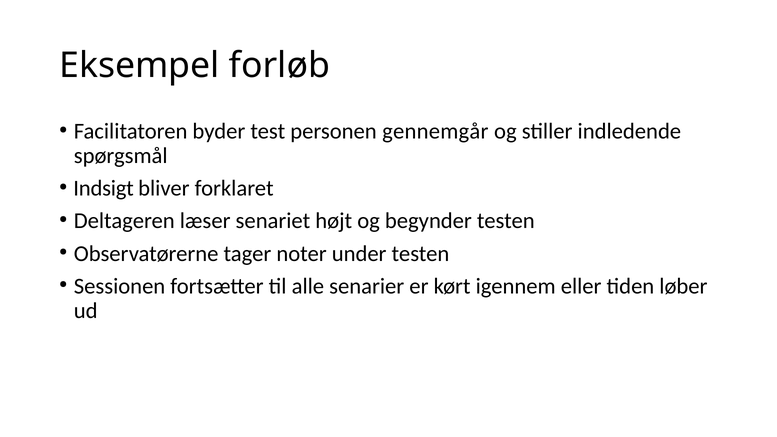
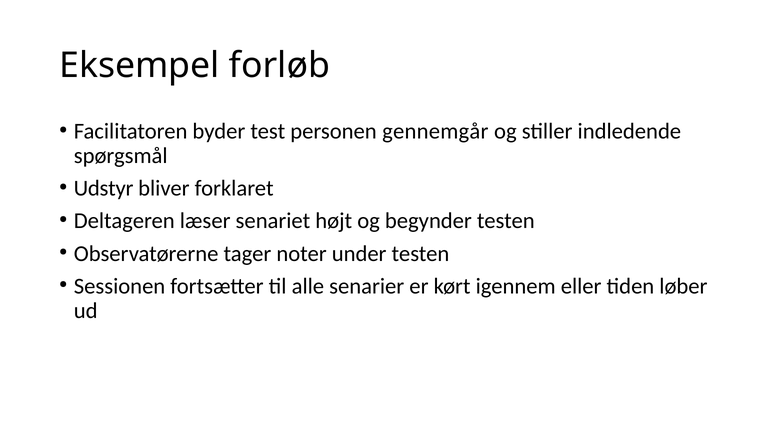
Indsigt: Indsigt -> Udstyr (104, 188)
